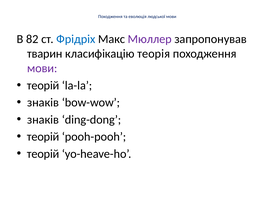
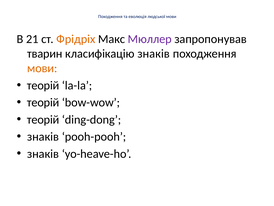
82: 82 -> 21 (32, 39)
Фрідріх colour: blue -> orange (76, 39)
класифікацію теорія: теорія -> знаків (154, 54)
мови colour: purple -> orange (42, 68)
знаків: знаків -> теорій (43, 102)
знаків: знаків -> теорій (43, 119)
теорій: теорій -> знаків (43, 136)
теорій: теорій -> знаків (43, 153)
